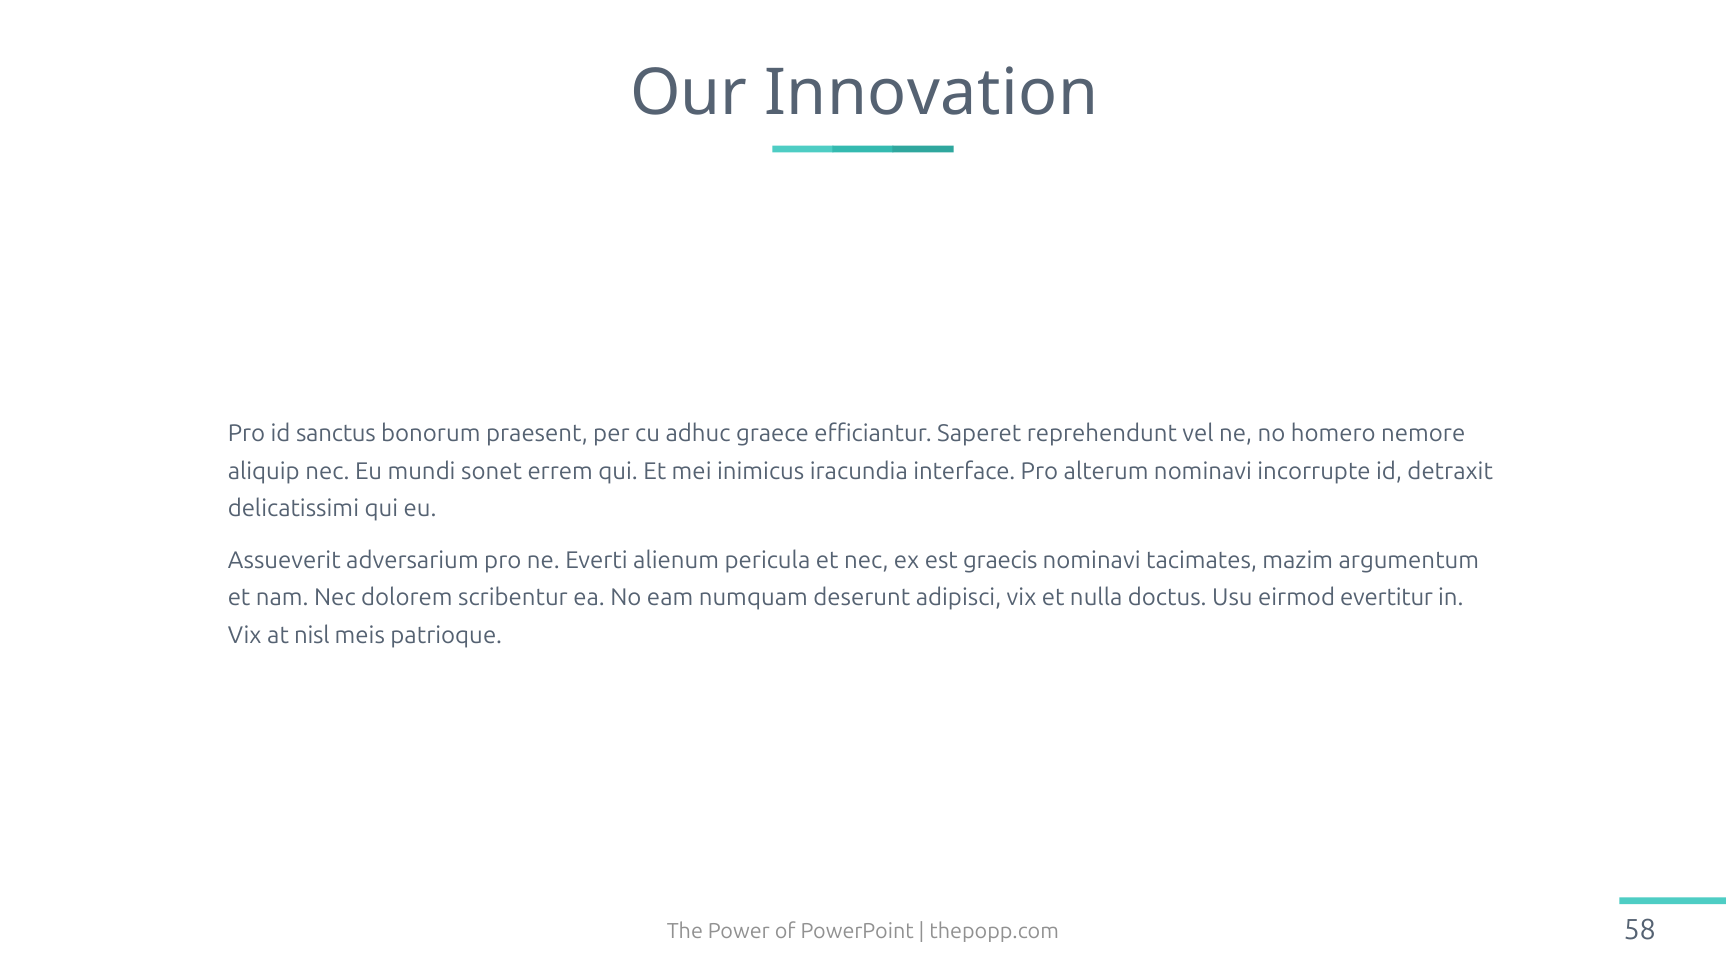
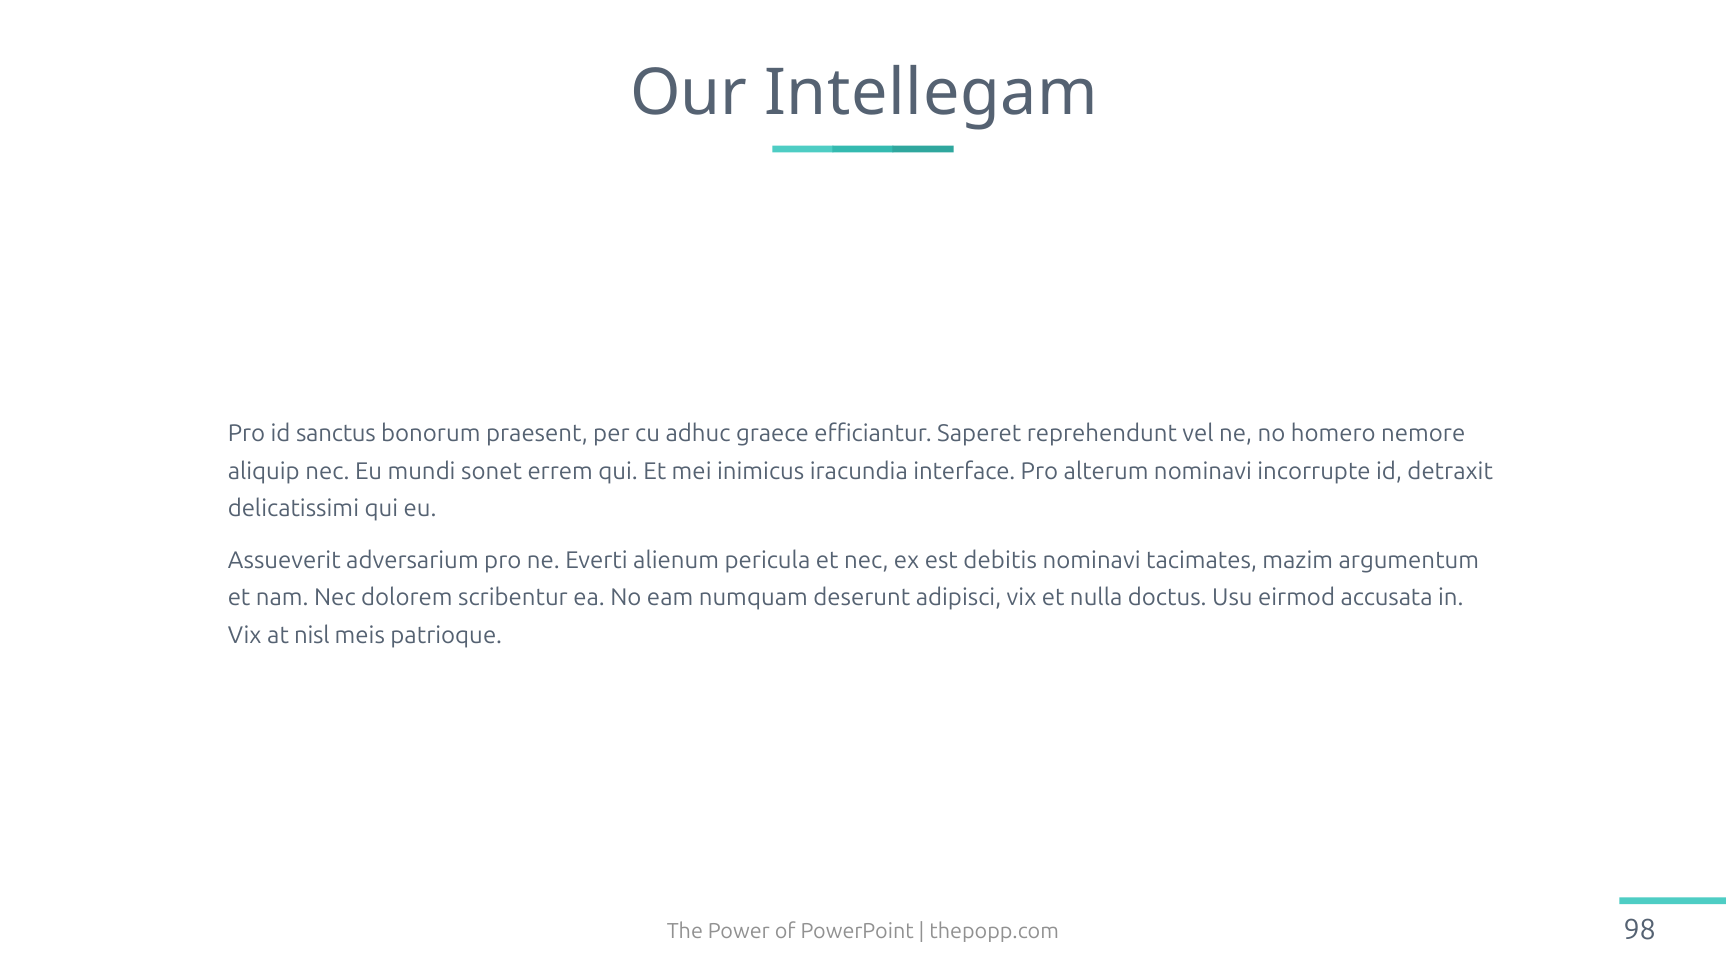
Innovation: Innovation -> Intellegam (931, 93)
graecis: graecis -> debitis (1000, 561)
evertitur: evertitur -> accusata (1387, 598)
58: 58 -> 98 (1640, 931)
